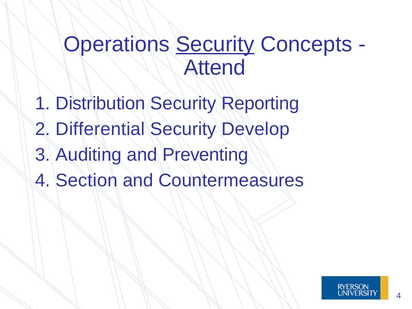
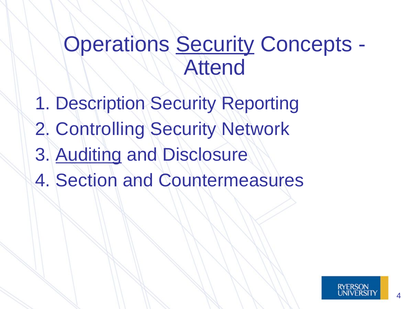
Distribution: Distribution -> Description (100, 104)
Differential: Differential -> Controlling (100, 129)
Develop: Develop -> Network (256, 129)
Auditing underline: none -> present (89, 155)
Preventing: Preventing -> Disclosure (205, 155)
